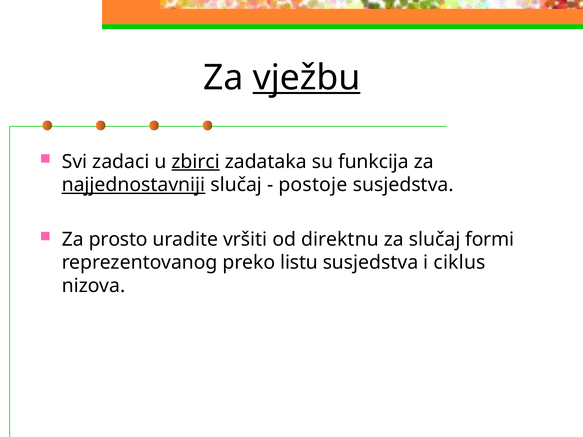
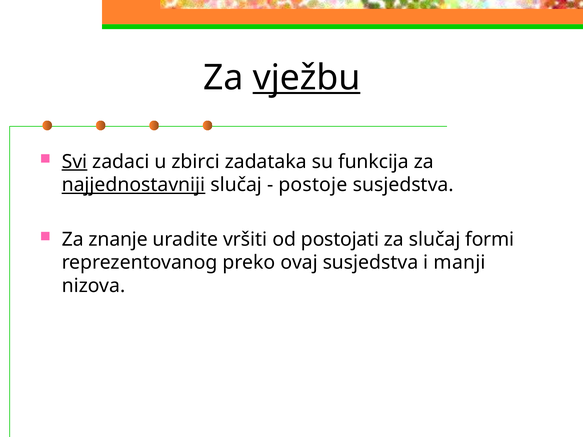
Svi underline: none -> present (74, 162)
zbirci underline: present -> none (196, 162)
prosto: prosto -> znanje (118, 239)
direktnu: direktnu -> postojati (340, 239)
listu: listu -> ovaj (299, 263)
ciklus: ciklus -> manji (460, 263)
